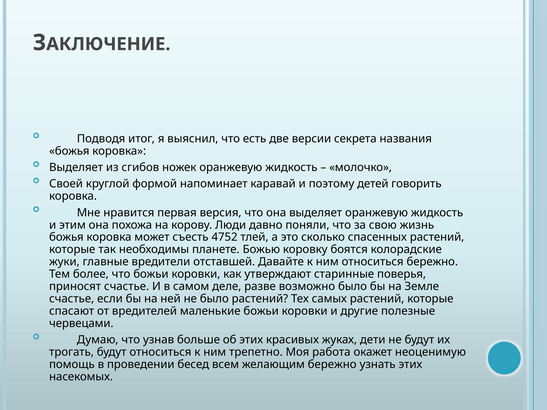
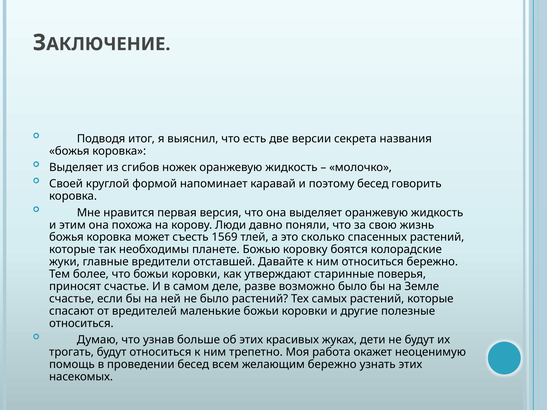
поэтому детей: детей -> бесед (373, 184)
4752: 4752 -> 1569 (225, 237)
червецами: червецами -> относиться (81, 324)
